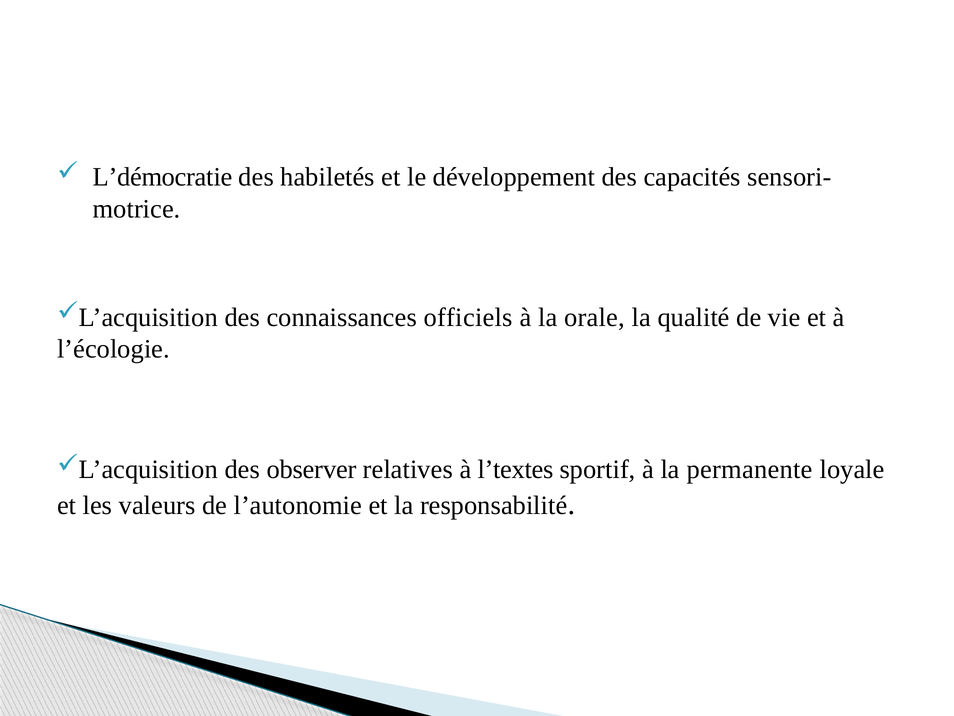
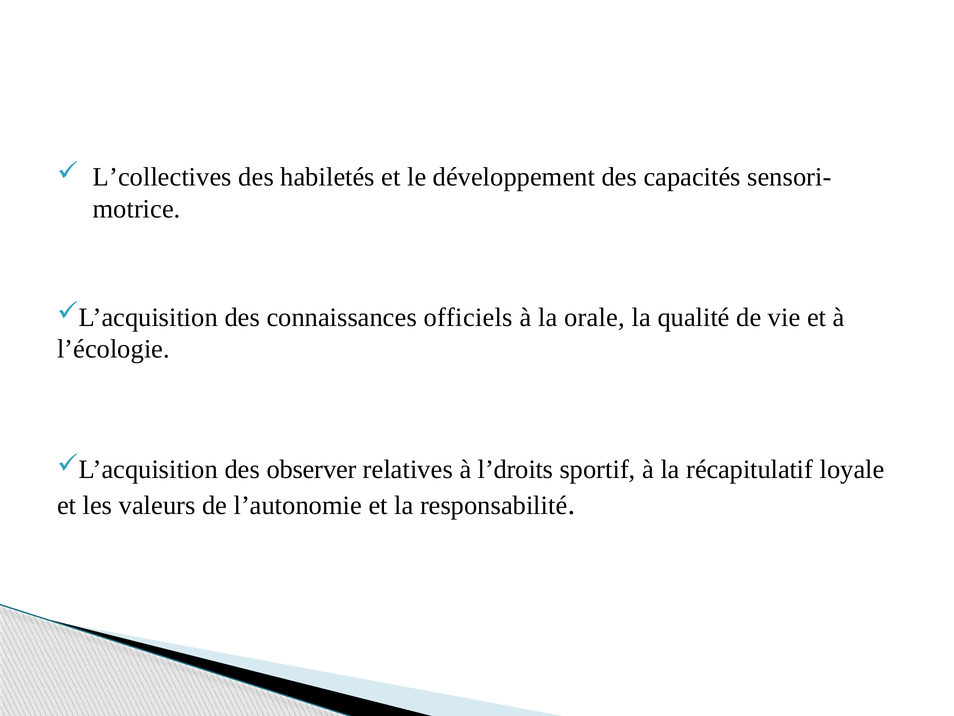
L’démocratie: L’démocratie -> L’collectives (162, 177)
l’textes: l’textes -> l’droits (516, 469)
permanente: permanente -> récapitulatif (750, 469)
